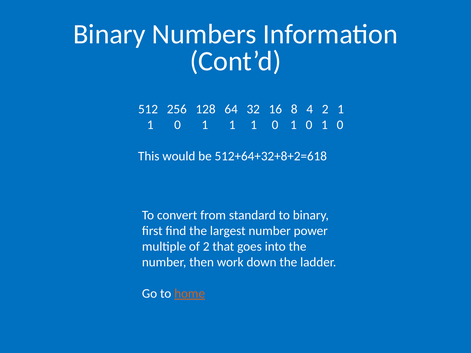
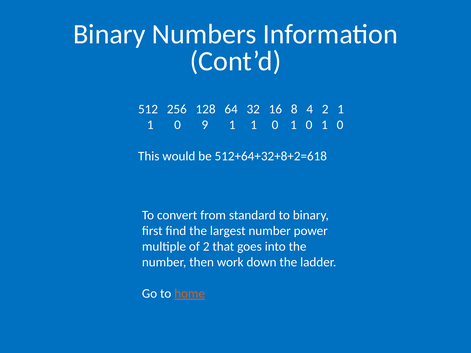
1: 1 -> 9 (205, 125)
